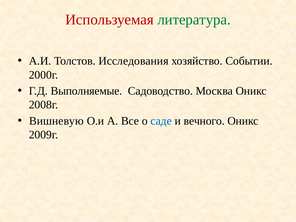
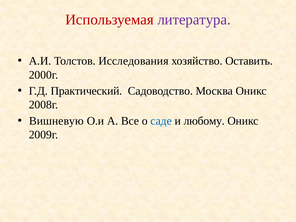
литература colour: green -> purple (194, 20)
Событии: Событии -> Оставить (249, 61)
Выполняемые: Выполняемые -> Практический (86, 91)
вечного: вечного -> любому (204, 121)
